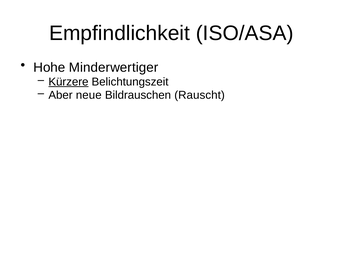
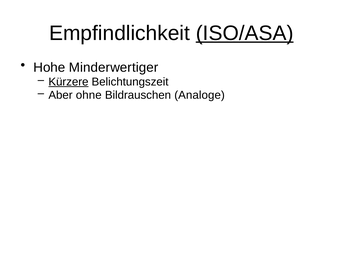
ISO/ASA underline: none -> present (245, 33)
neue: neue -> ohne (89, 95)
Rauscht: Rauscht -> Analoge (200, 95)
